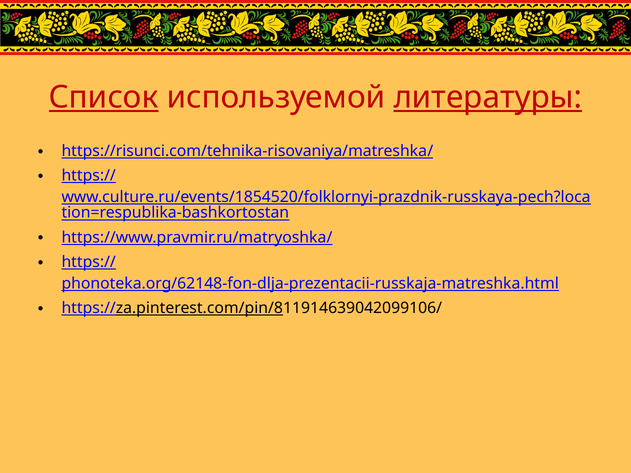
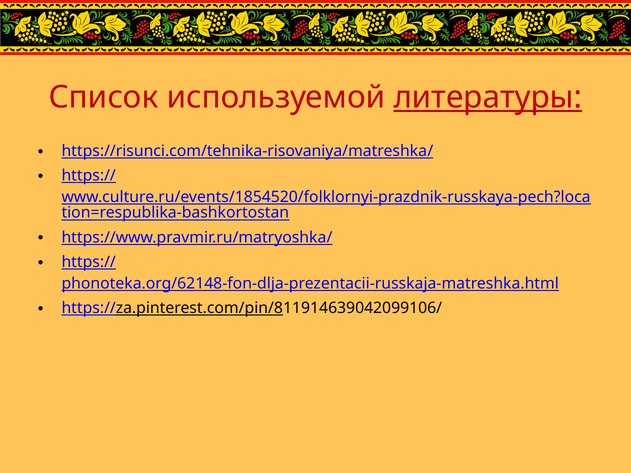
Список underline: present -> none (104, 97)
